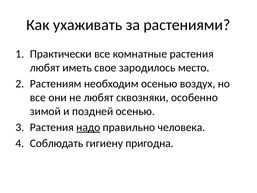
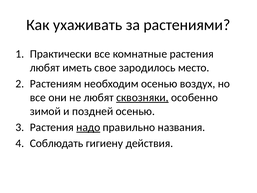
сквозняки underline: none -> present (142, 97)
человека: человека -> названия (181, 127)
пригодна: пригодна -> действия (149, 143)
